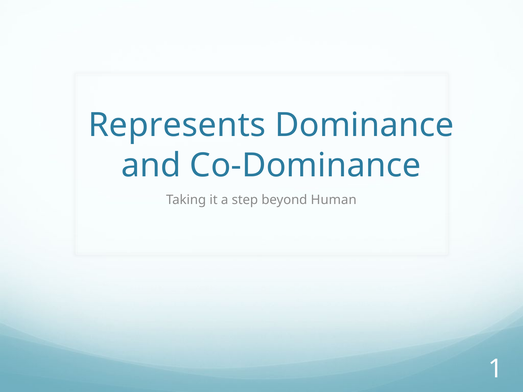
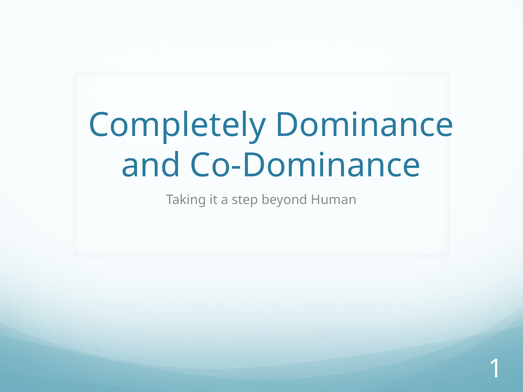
Represents: Represents -> Completely (177, 125)
